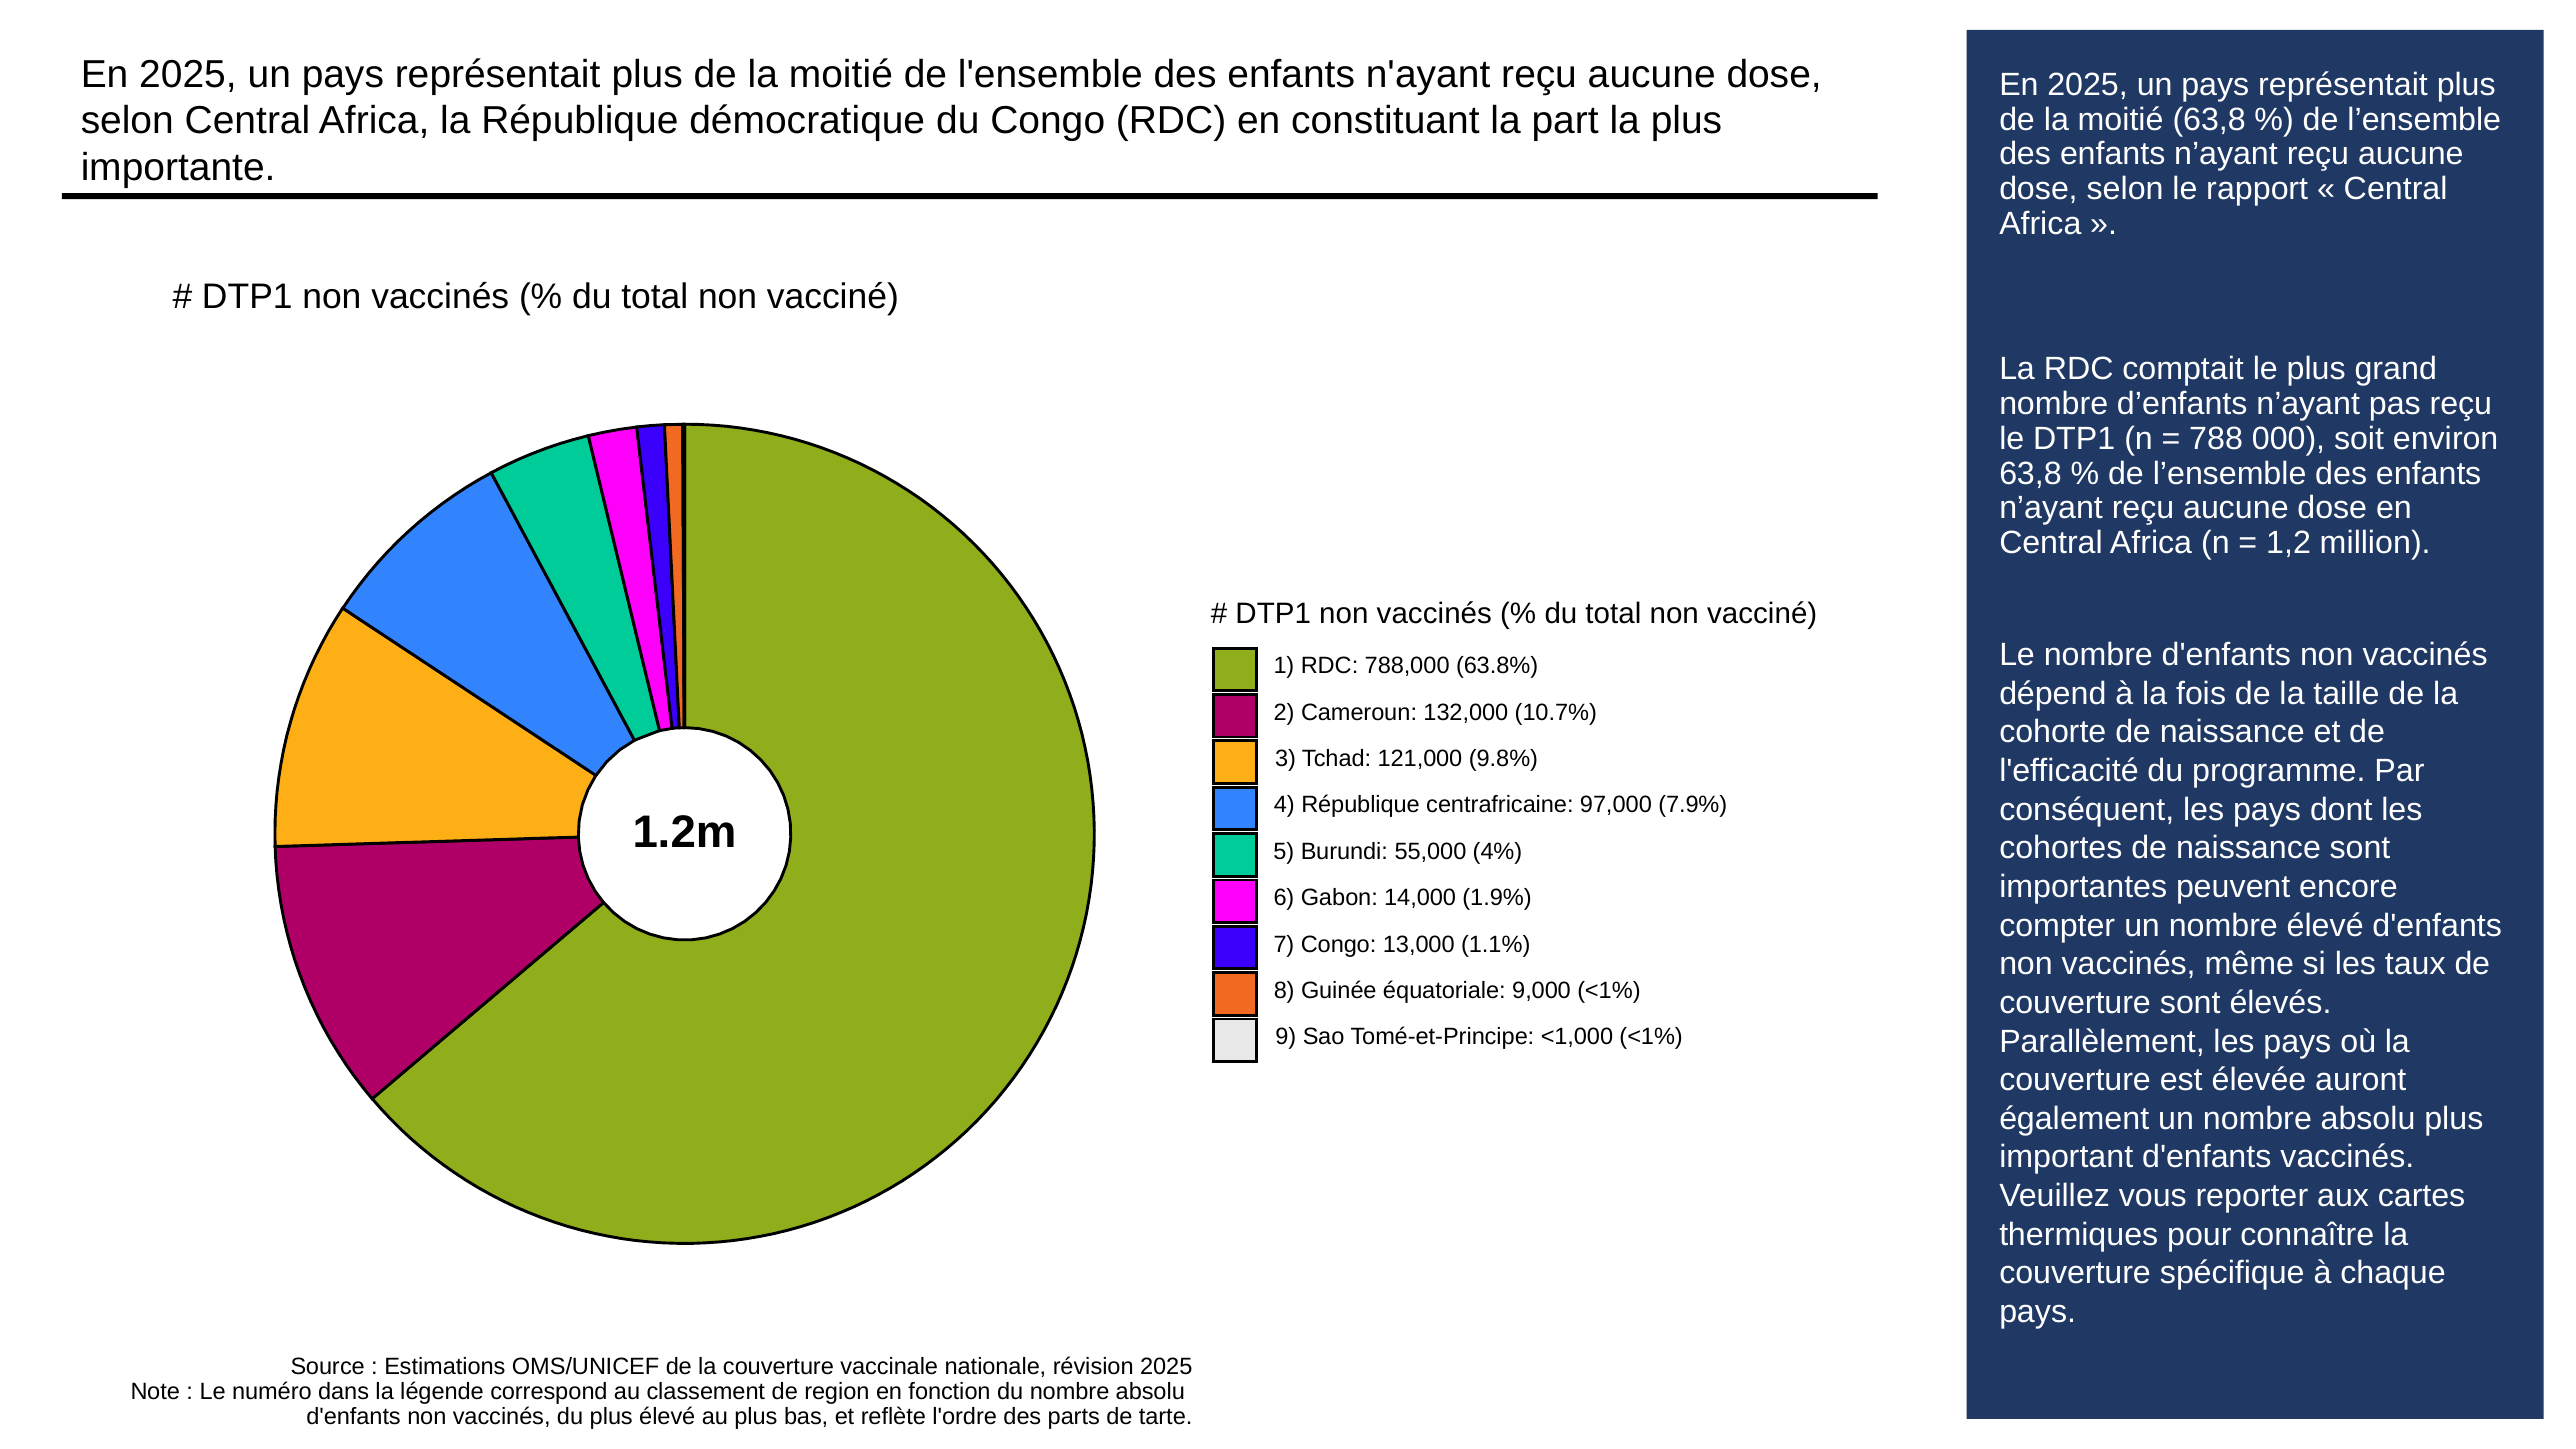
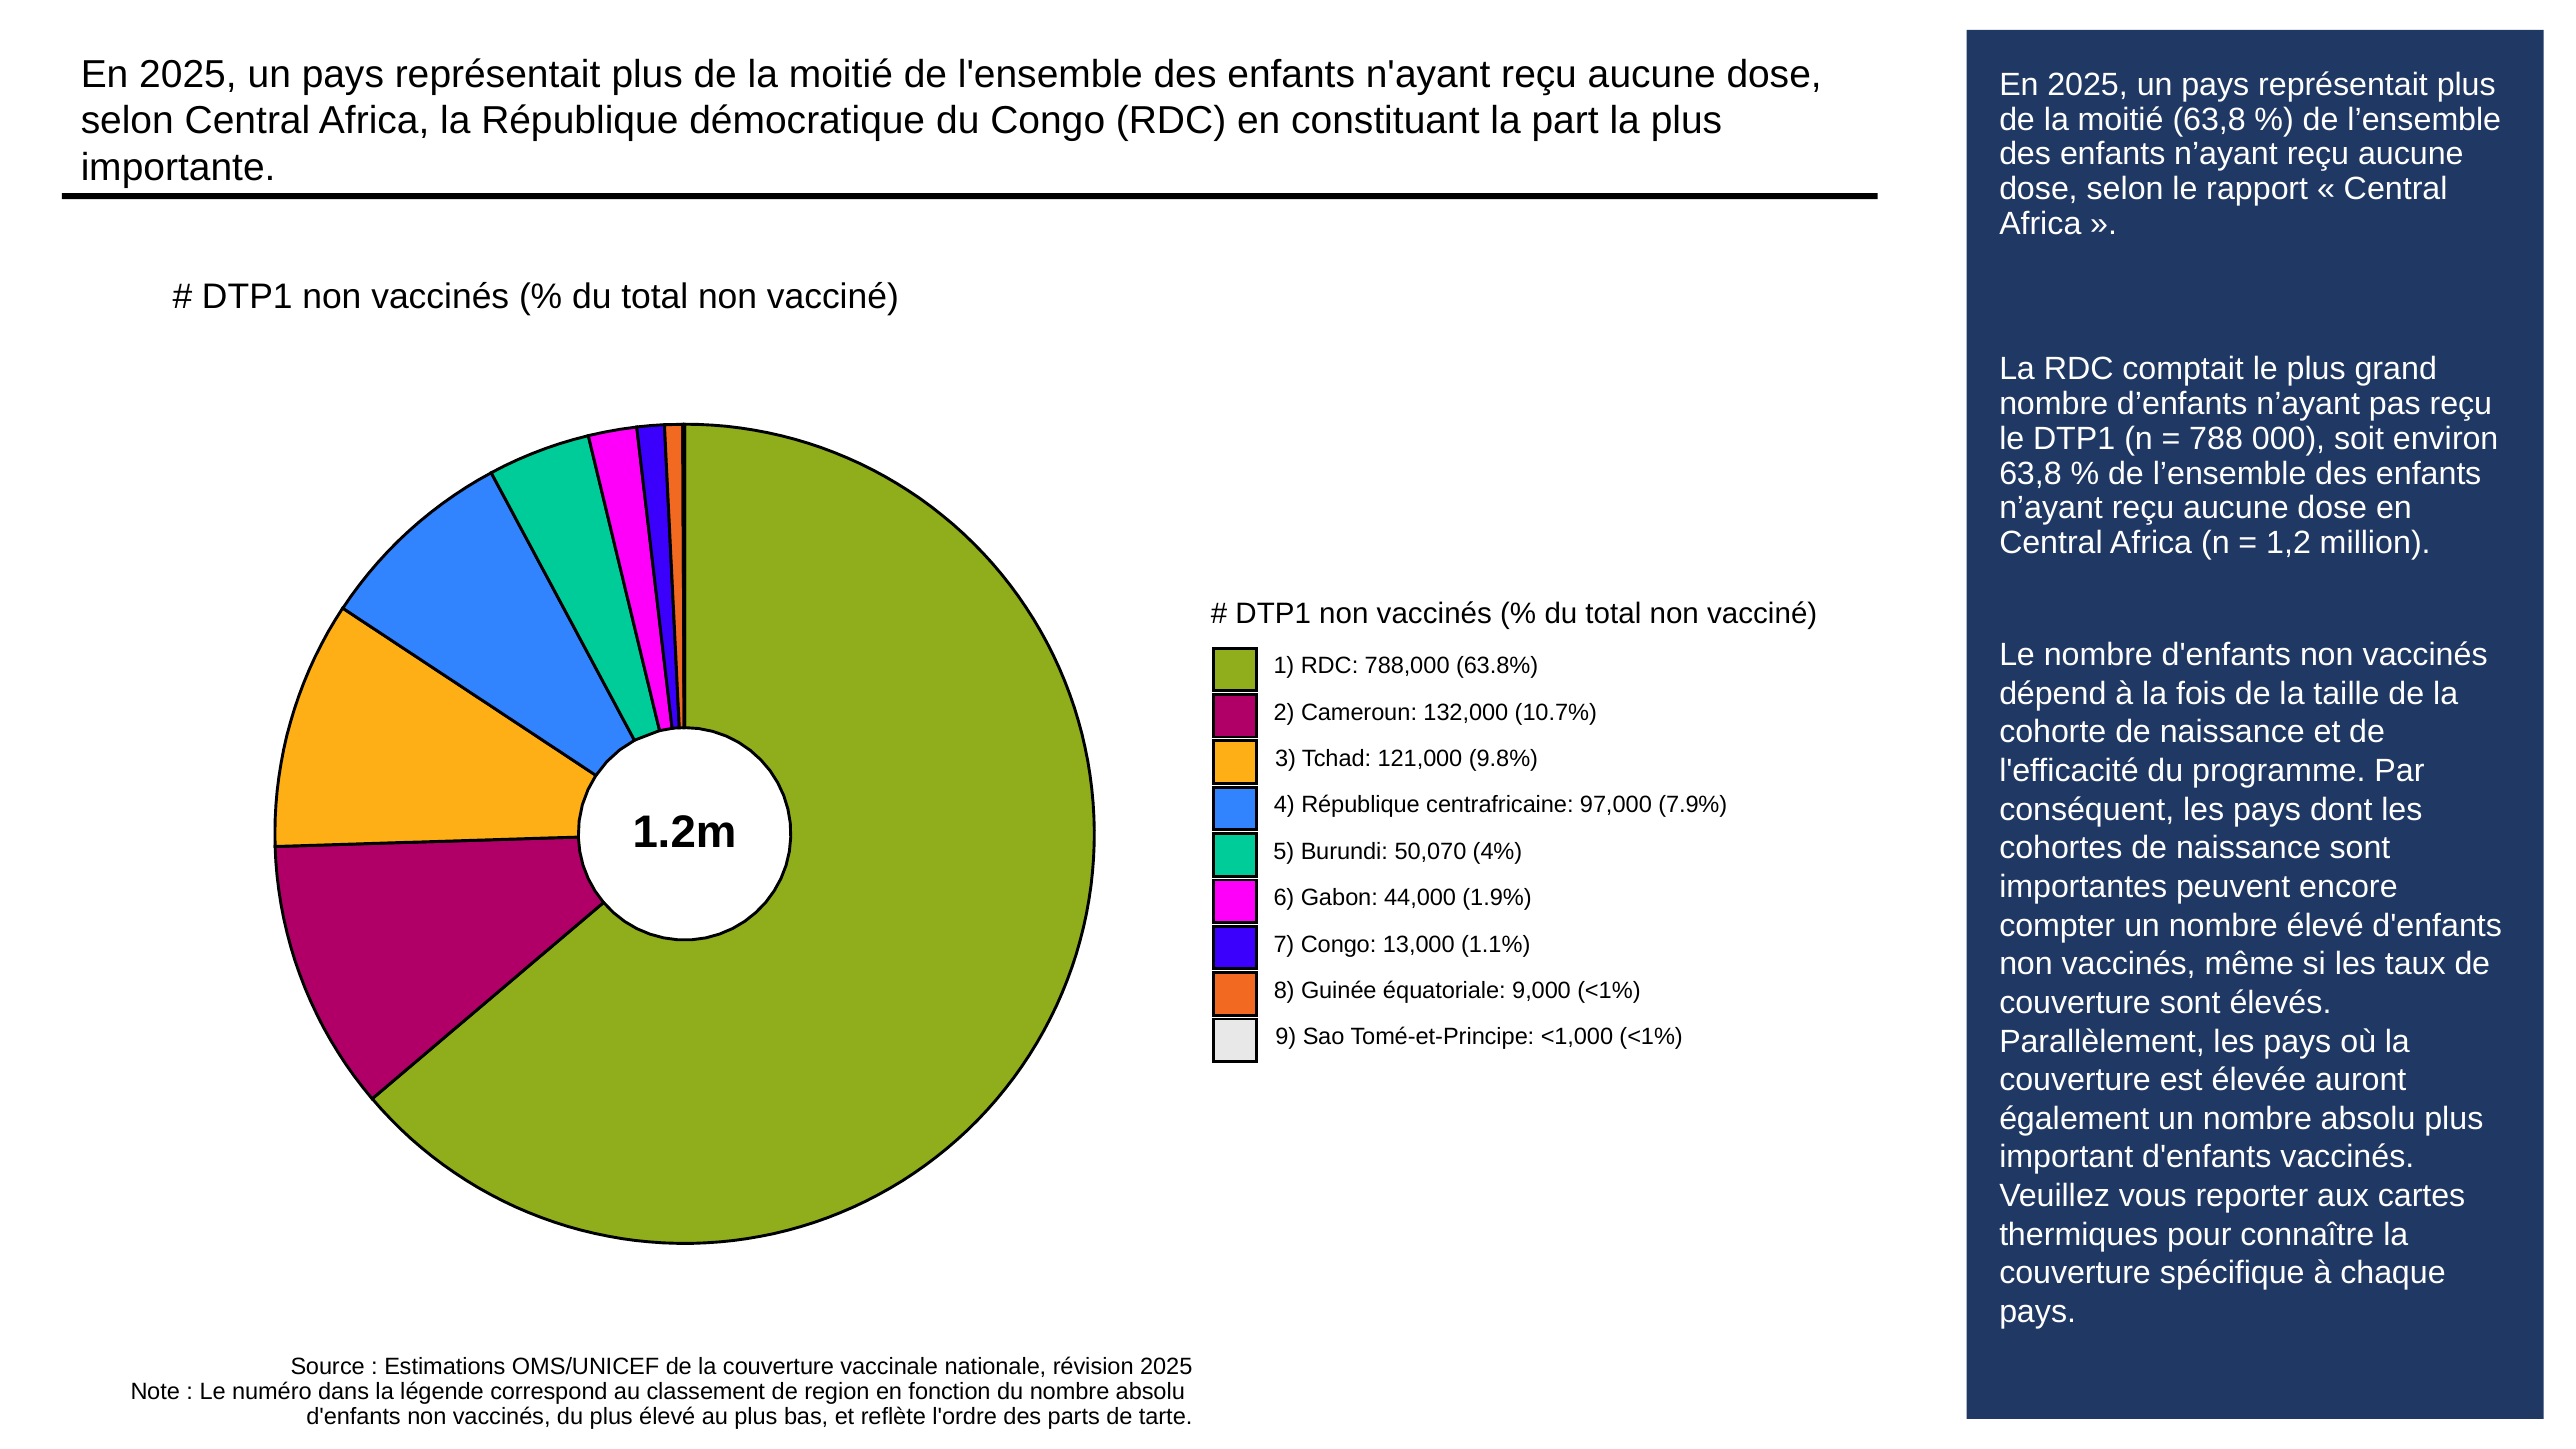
55,000: 55,000 -> 50,070 (1430, 852)
14,000: 14,000 -> 44,000 (1420, 898)
